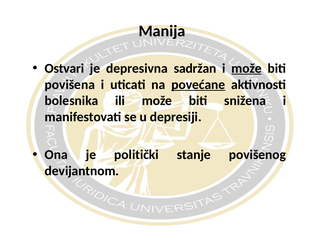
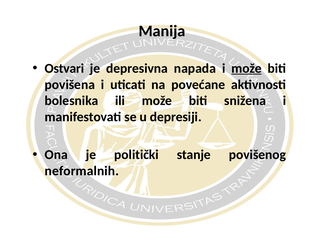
sadržan: sadržan -> napada (195, 68)
povećane underline: present -> none (198, 85)
devijantnom: devijantnom -> neformalnih (82, 171)
